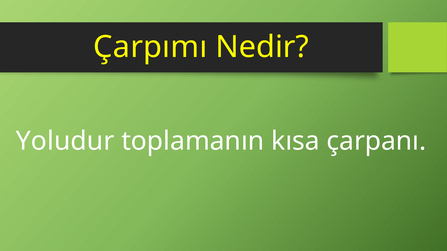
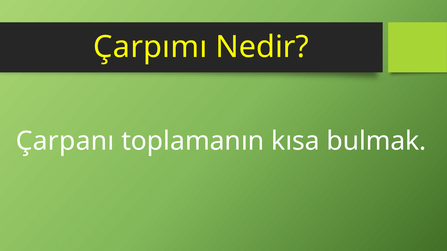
Yoludur: Yoludur -> Çarpanı (65, 141)
çarpanı: çarpanı -> bulmak (376, 141)
